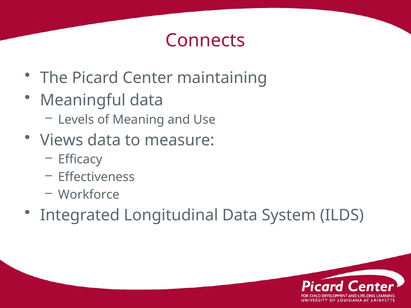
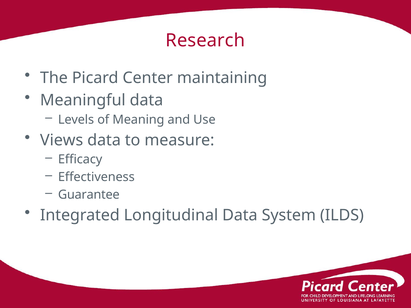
Connects: Connects -> Research (205, 41)
Workforce: Workforce -> Guarantee (89, 195)
